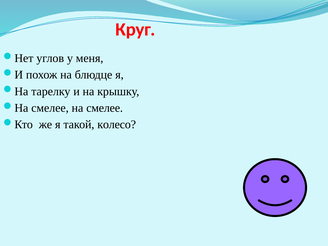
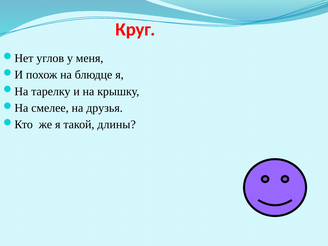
на смелее: смелее -> друзья (105, 108)
колесо: колесо -> длины (117, 125)
